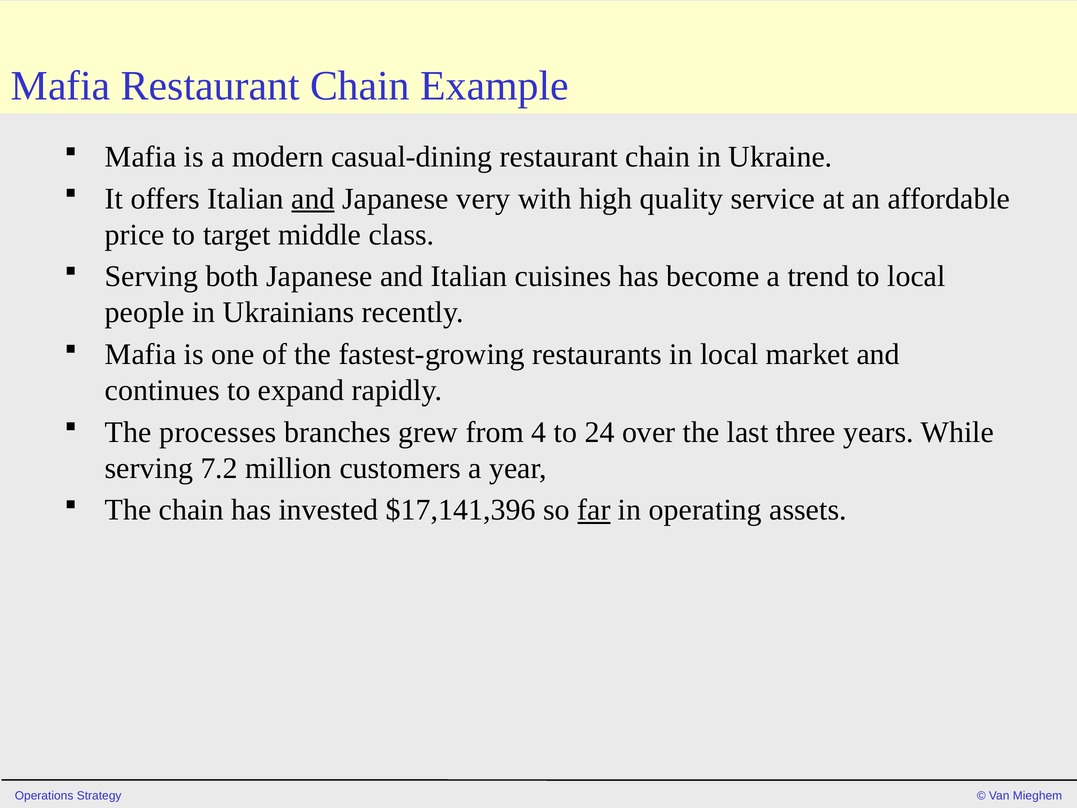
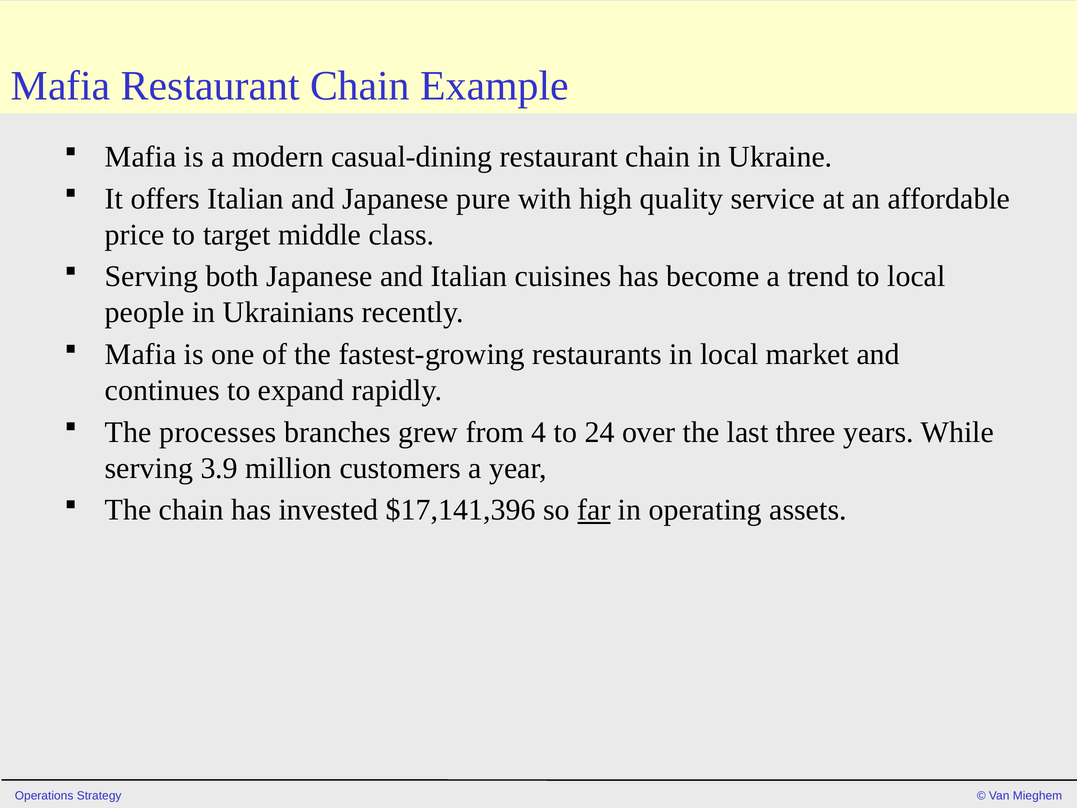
and underline: present -> none (313, 199)
very: very -> pure (483, 199)
7.2: 7.2 -> 3.9 (219, 468)
